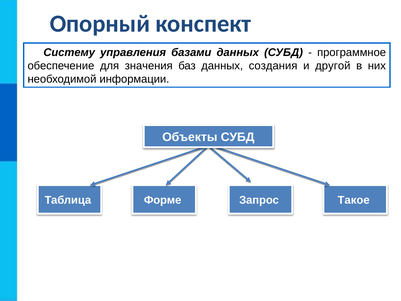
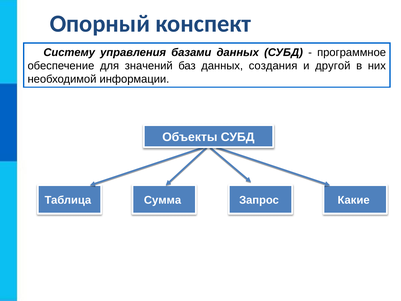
значения: значения -> значений (149, 66)
Форме: Форме -> Сумма (163, 200)
Такое: Такое -> Какие (354, 200)
